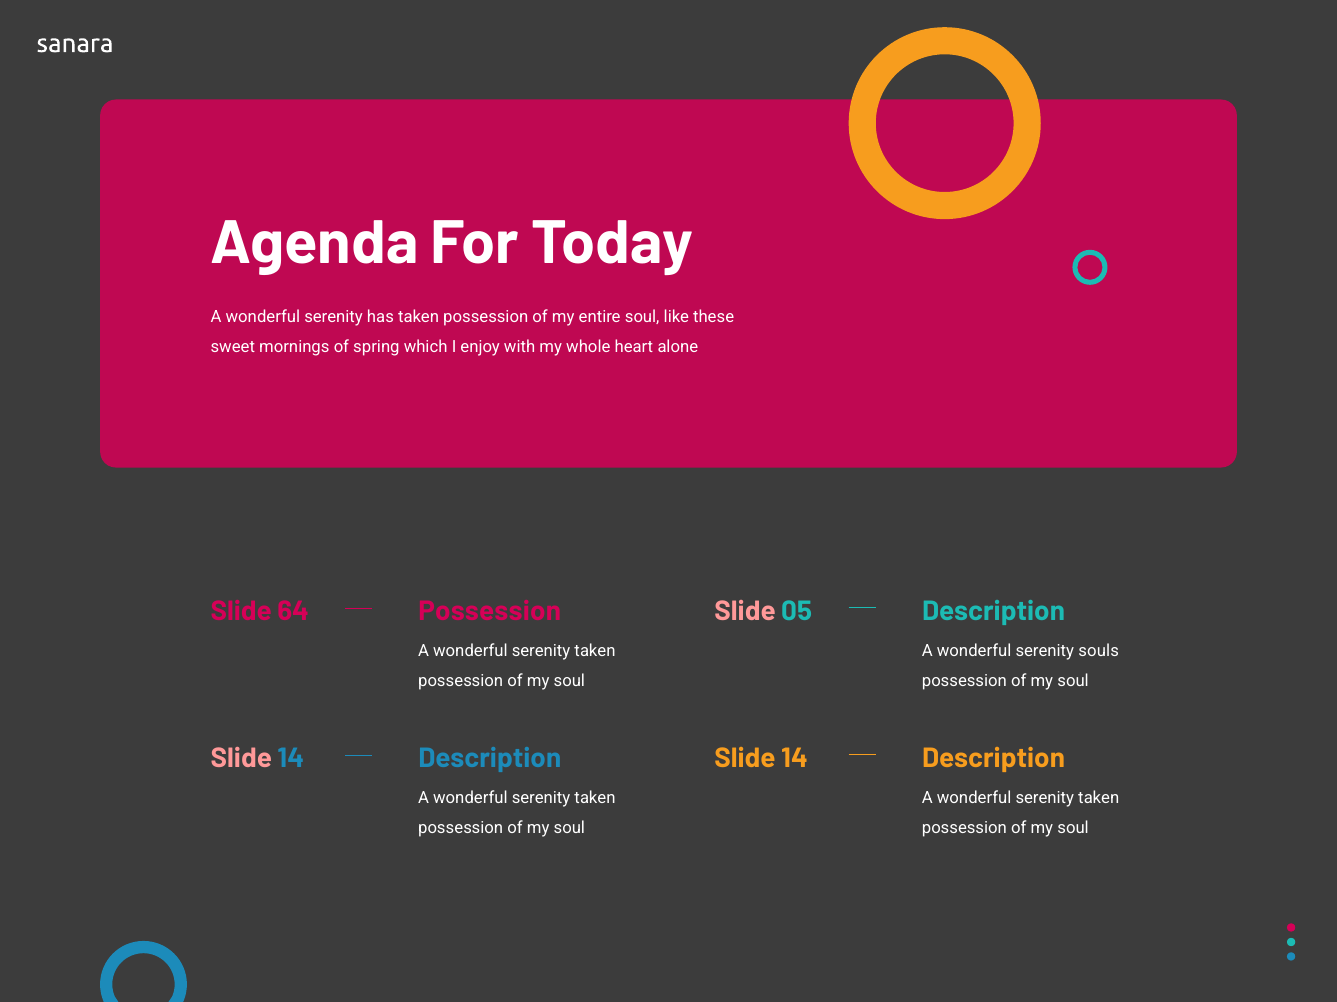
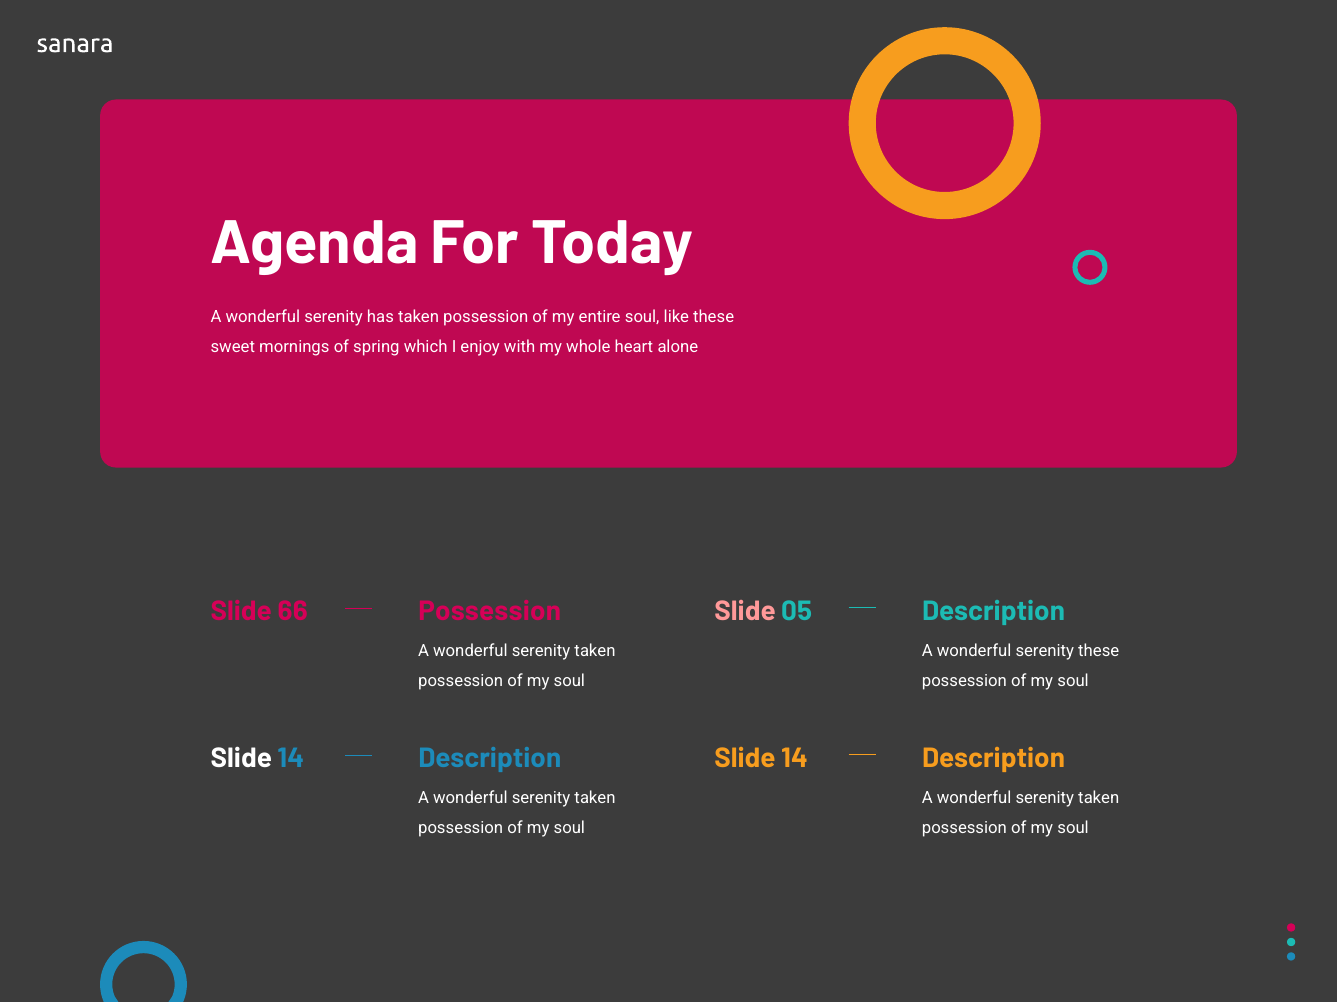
64: 64 -> 66 (293, 612)
serenity souls: souls -> these (1099, 652)
Slide colour: pink -> white (241, 759)
